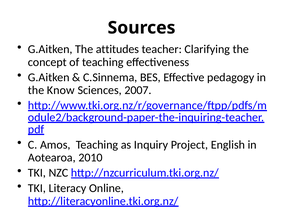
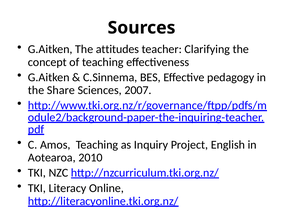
Know: Know -> Share (61, 90)
